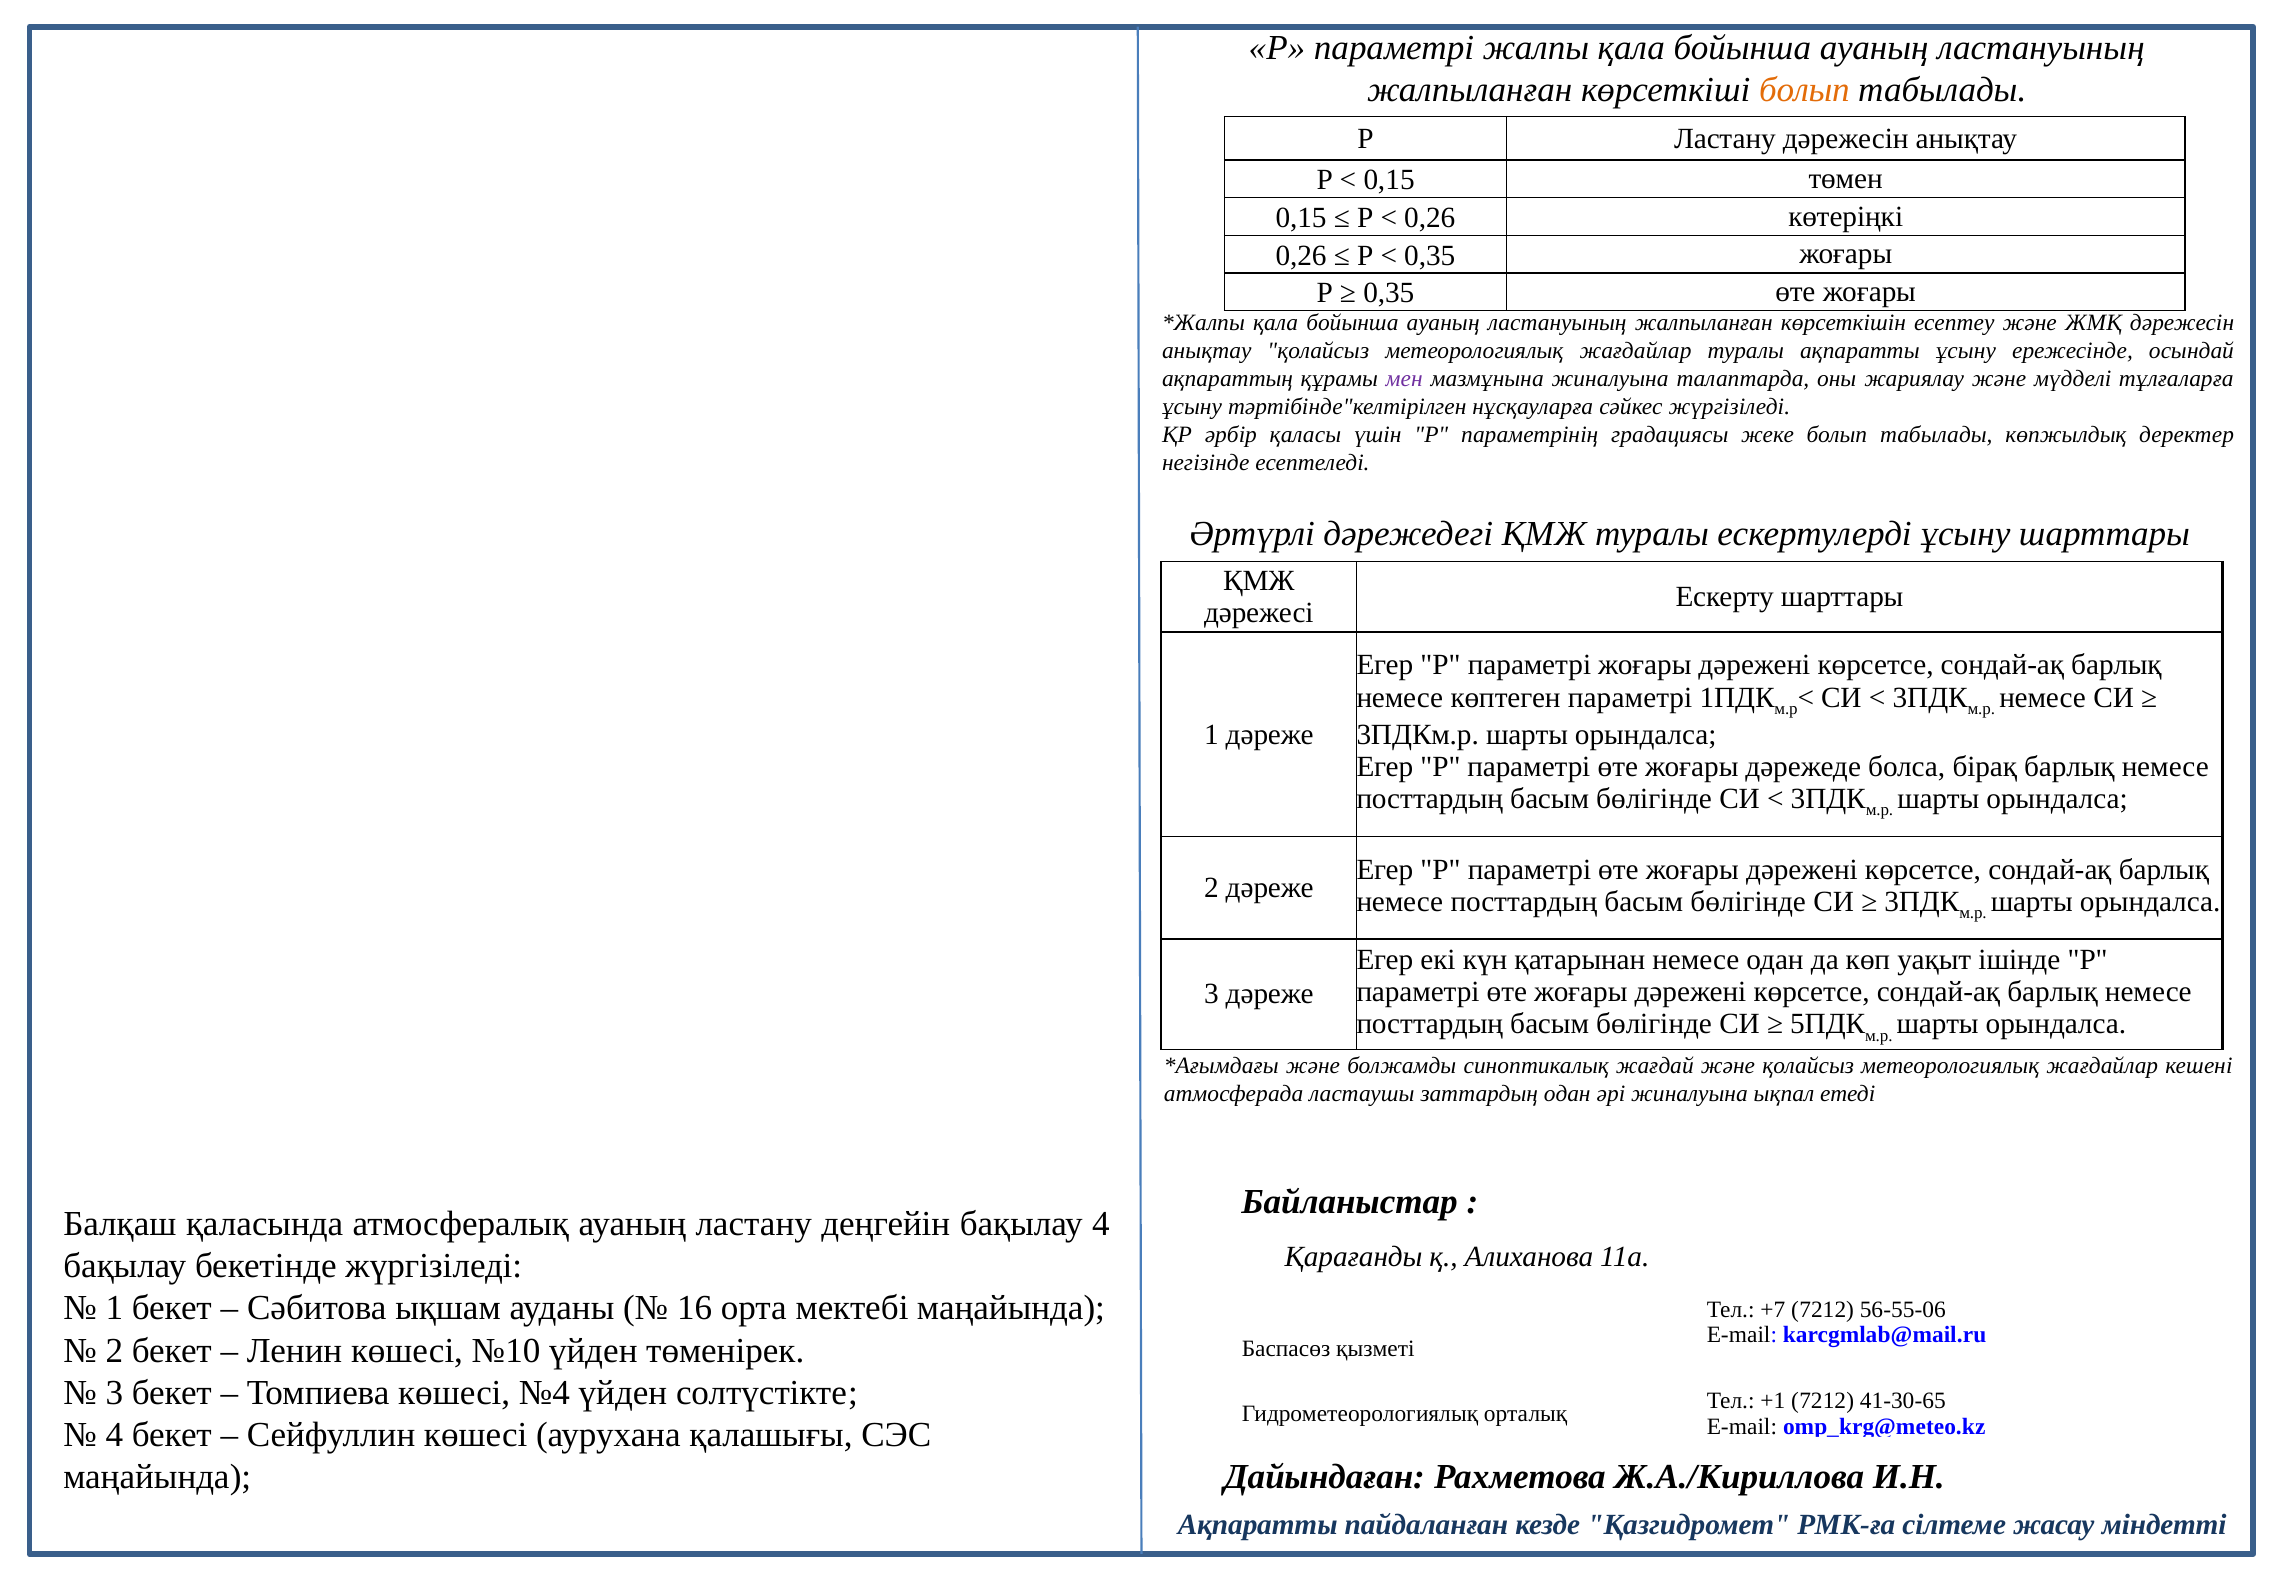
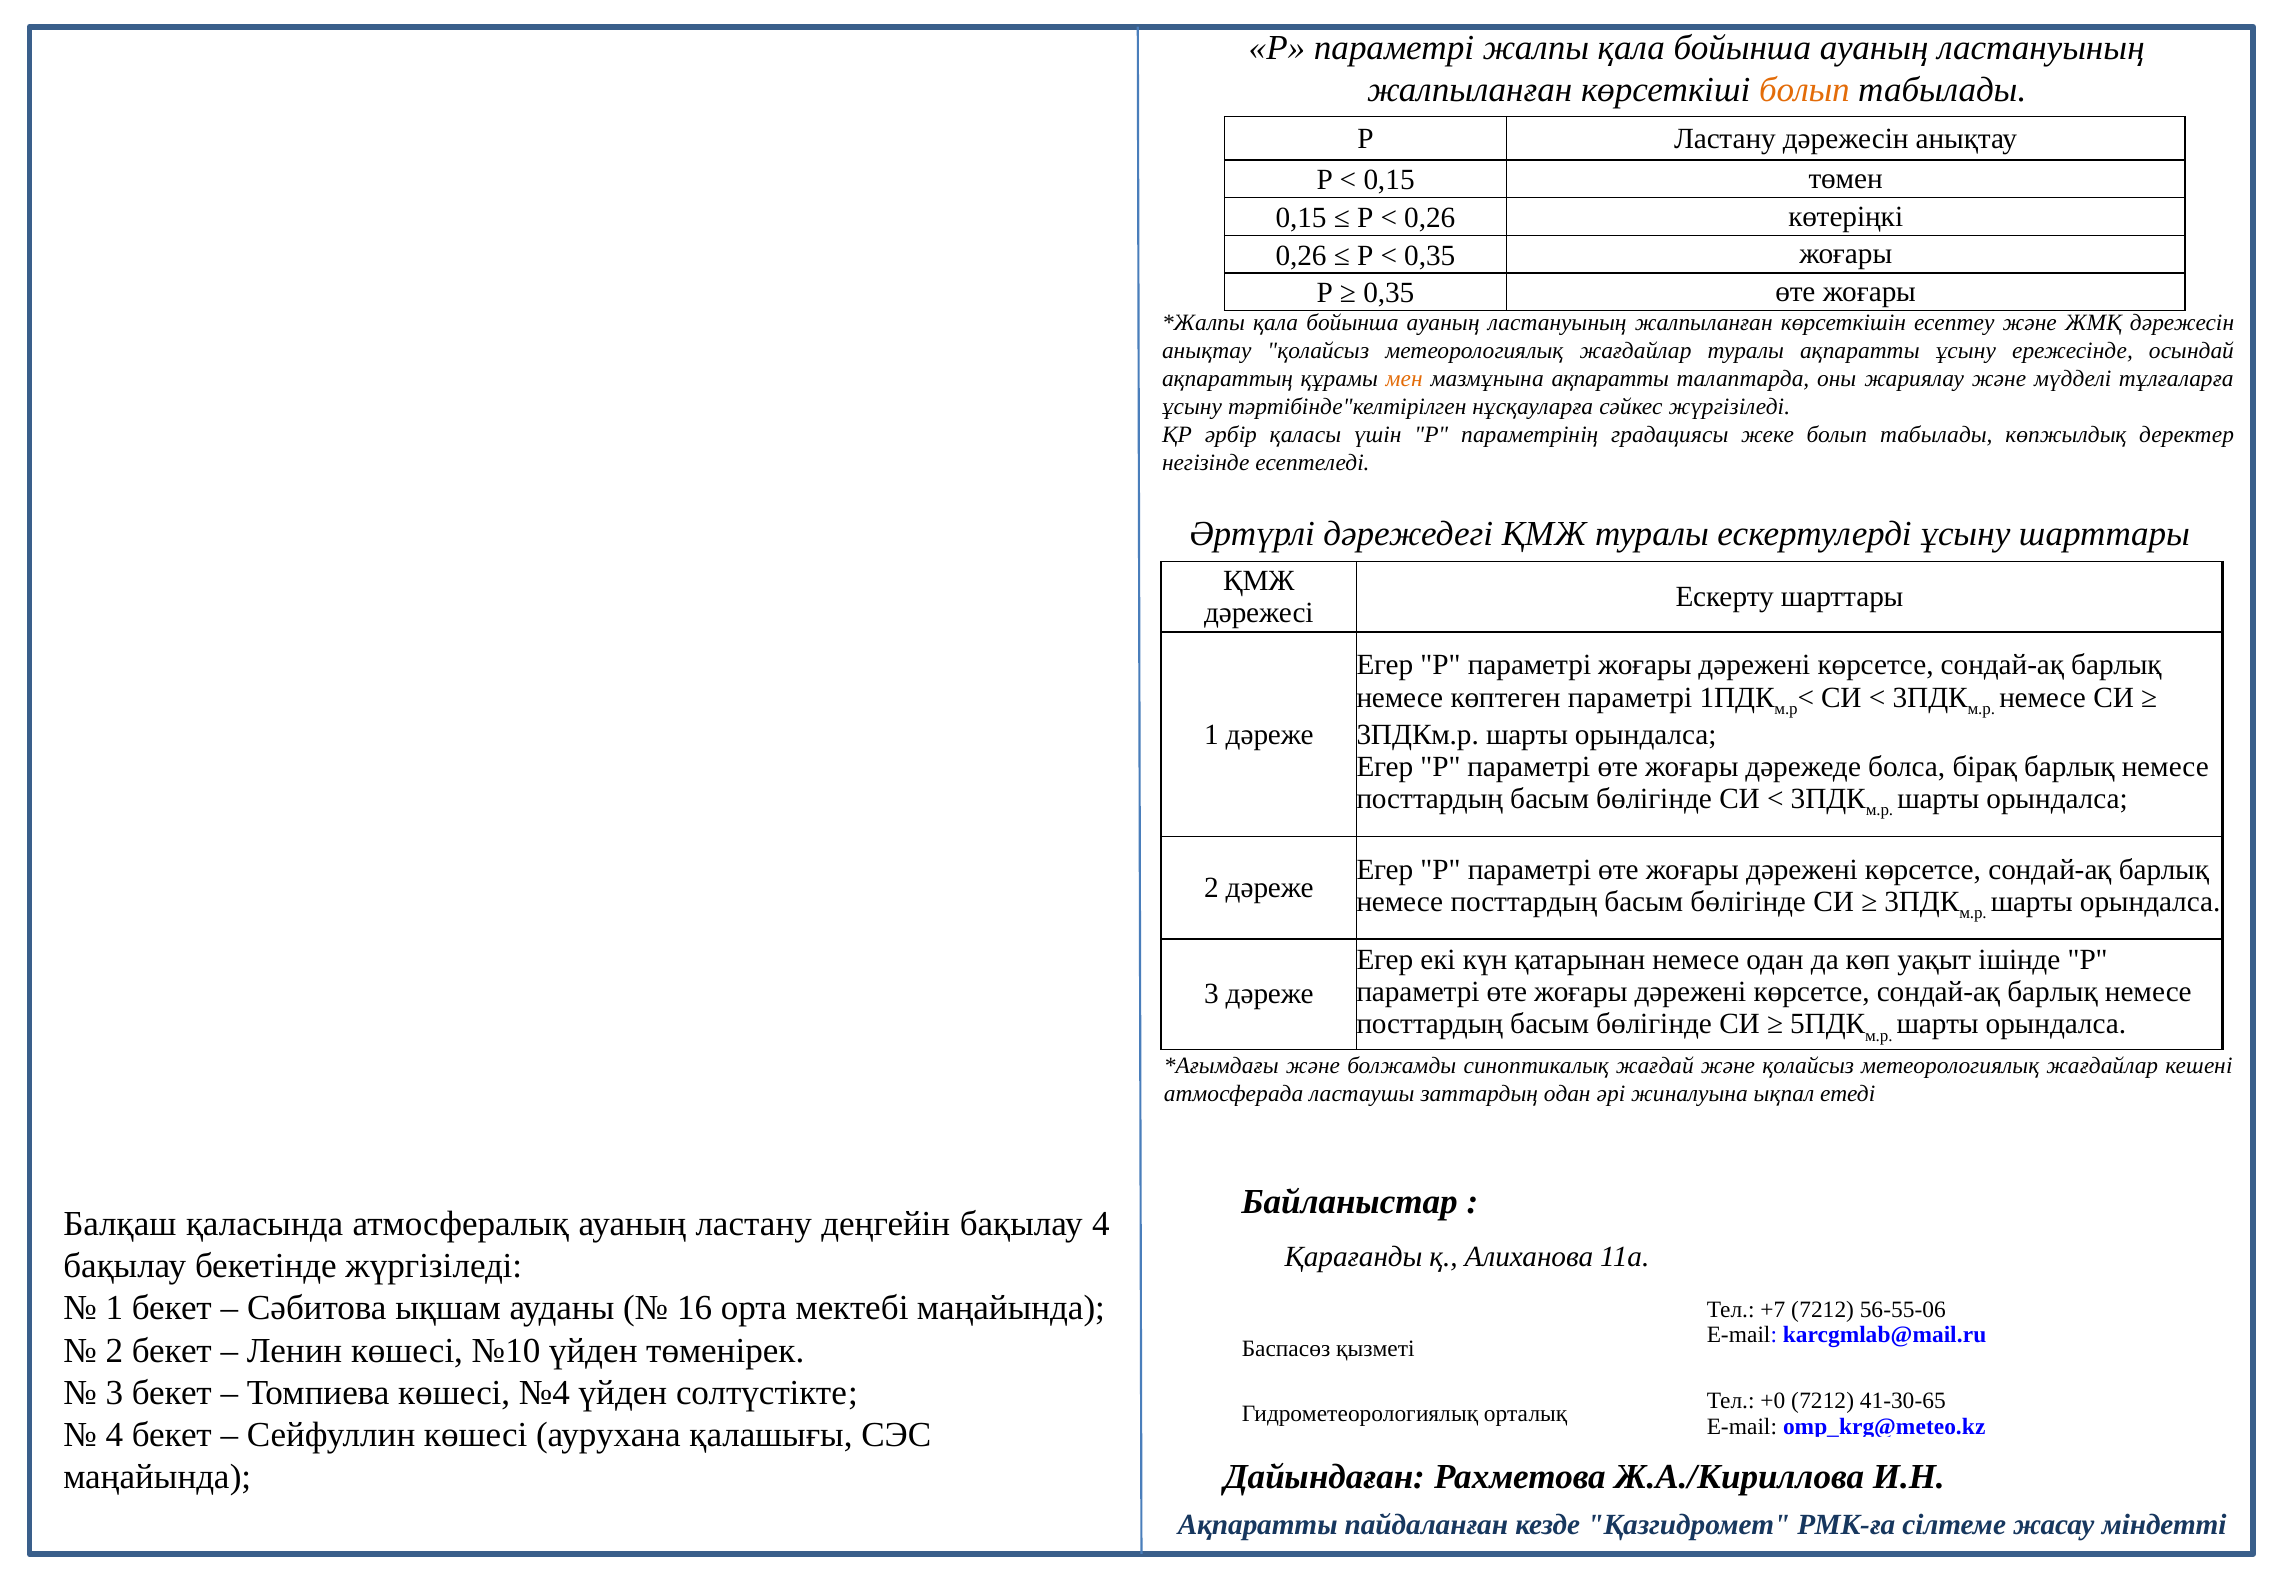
мен colour: purple -> orange (1404, 379)
мазмұнына жиналуына: жиналуына -> ақпаратты (1610, 379)
+1: +1 -> +0 (1773, 1400)
